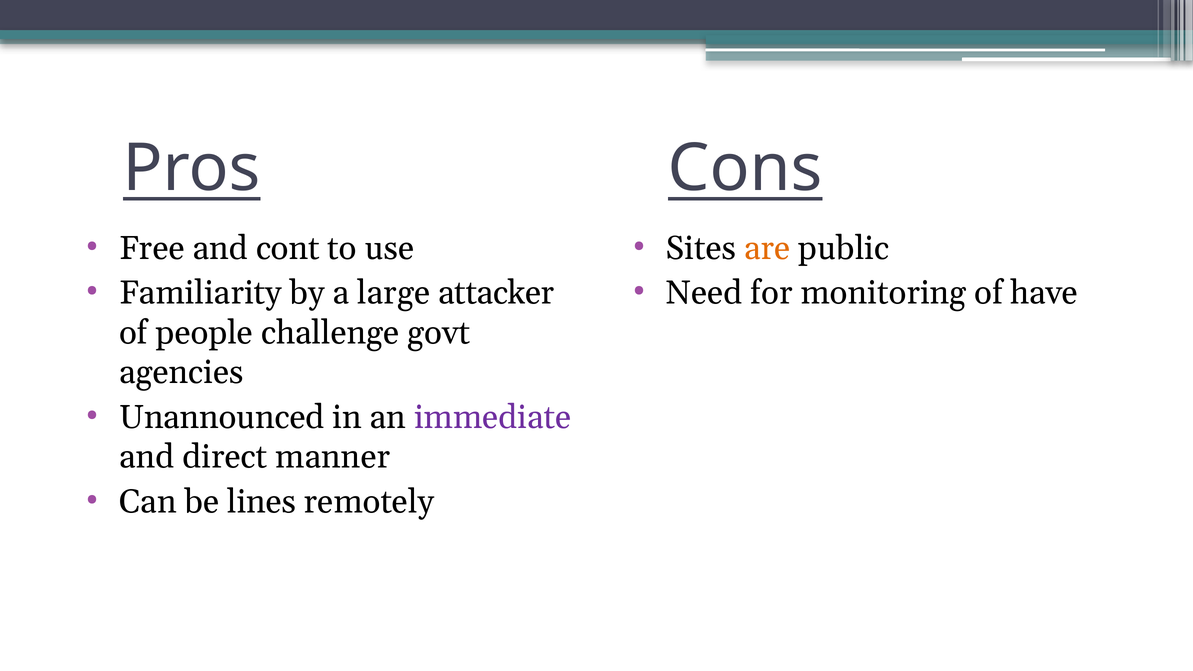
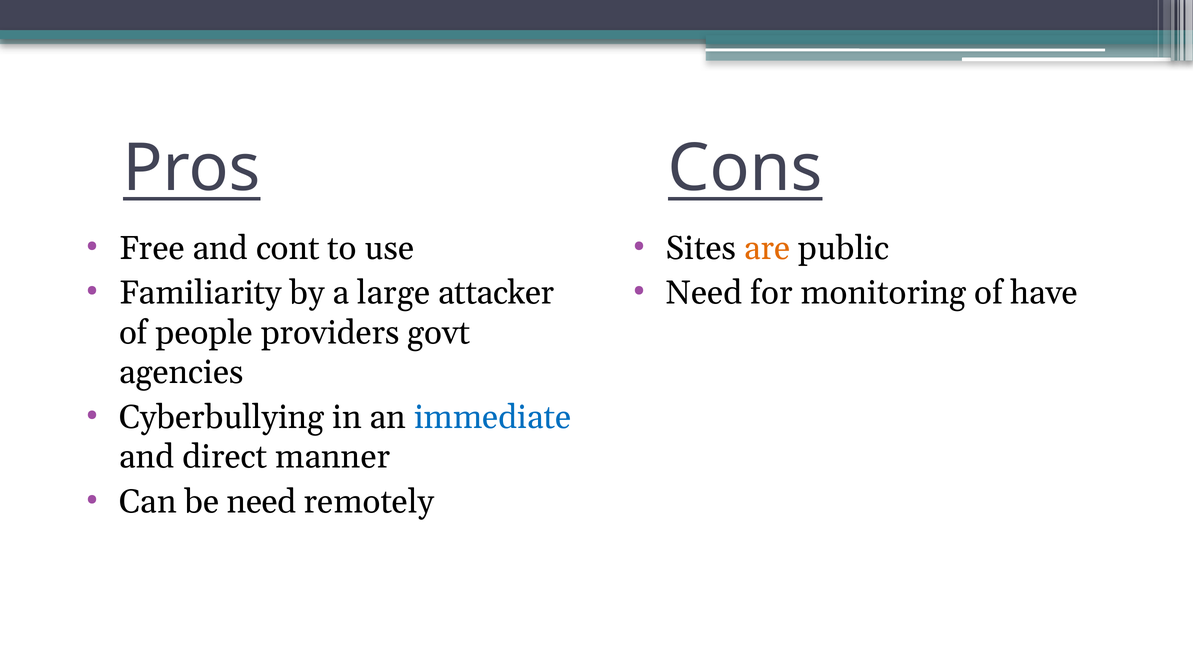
challenge: challenge -> providers (330, 333)
Unannounced: Unannounced -> Cyberbullying (222, 417)
immediate colour: purple -> blue (493, 417)
be lines: lines -> need (262, 502)
